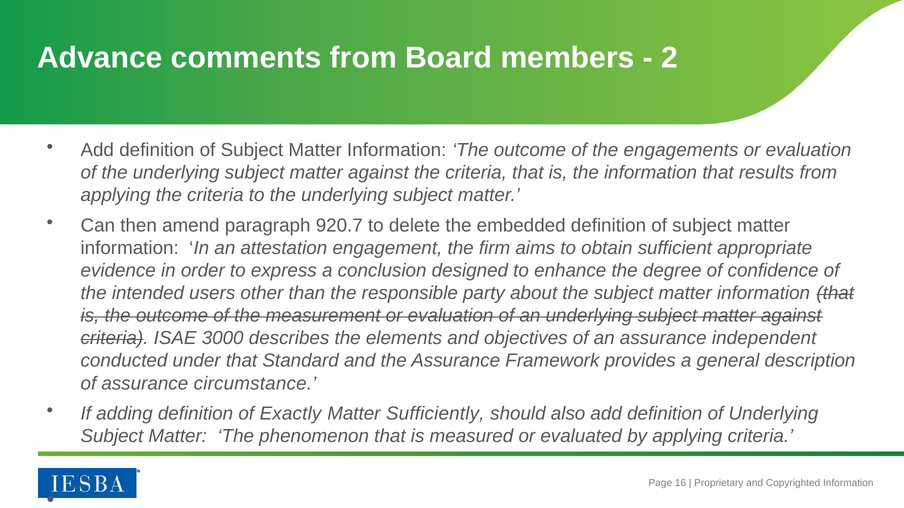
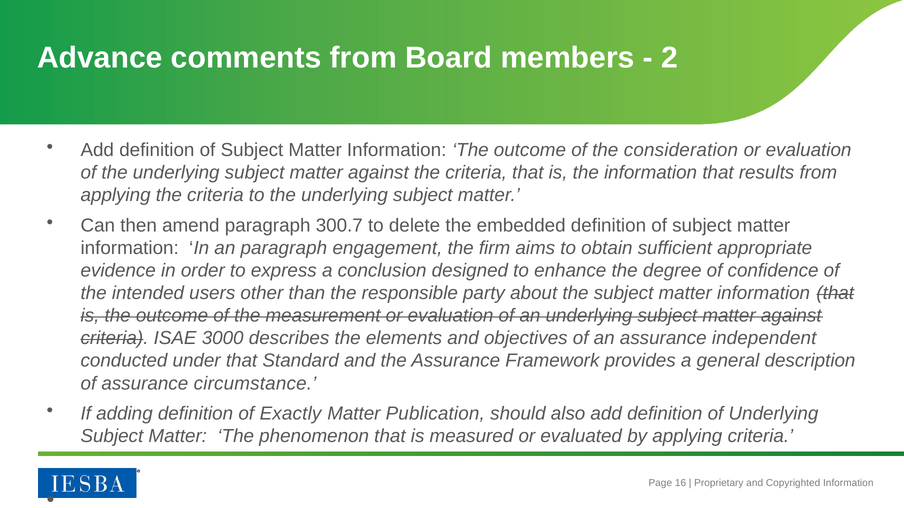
engagements: engagements -> consideration (681, 150)
920.7: 920.7 -> 300.7 (339, 226)
an attestation: attestation -> paragraph (284, 248)
Sufficiently: Sufficiently -> Publication (435, 414)
